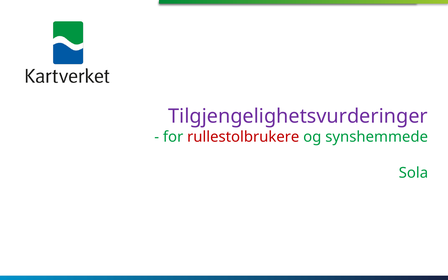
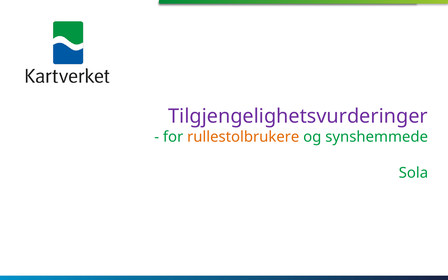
rullestolbrukere colour: red -> orange (243, 137)
